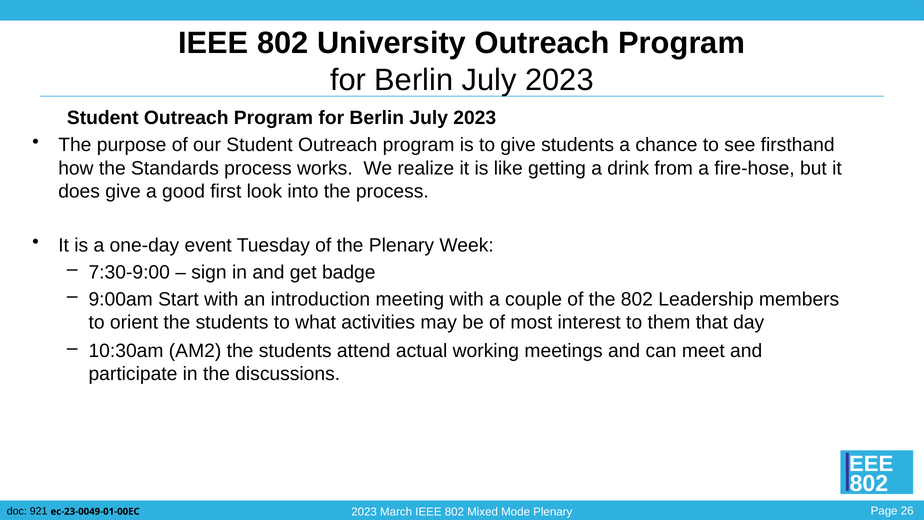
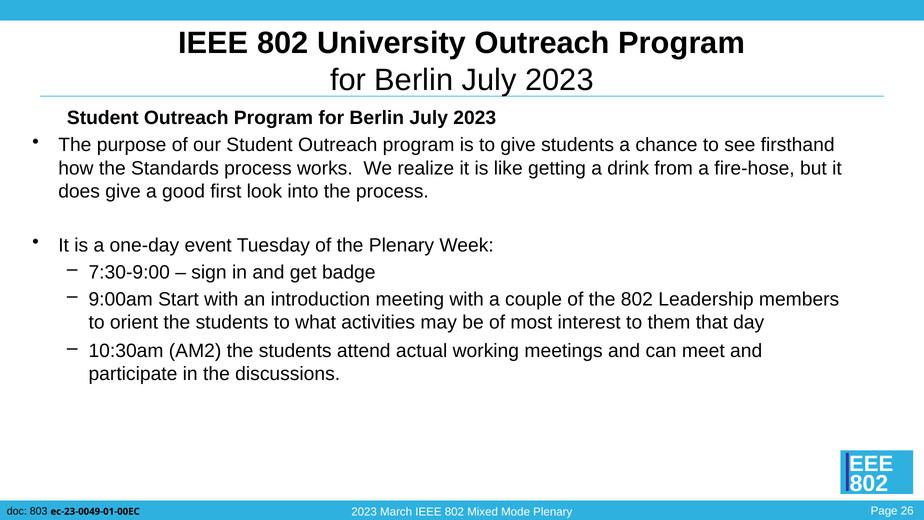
921: 921 -> 803 (39, 511)
